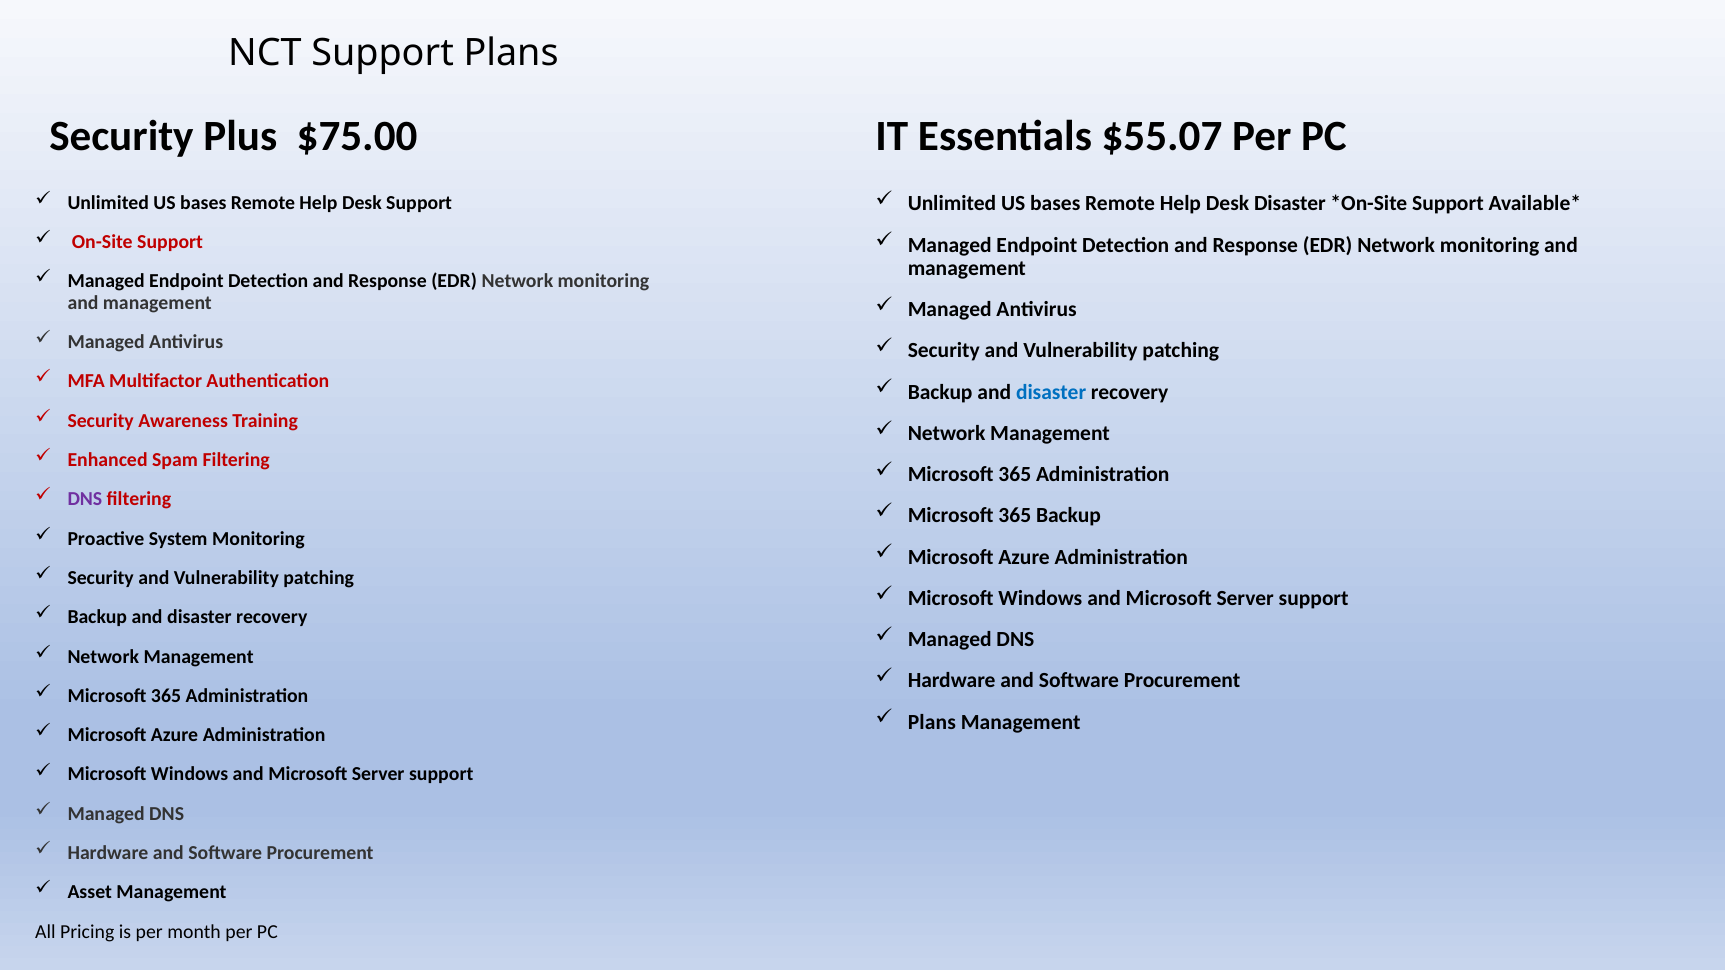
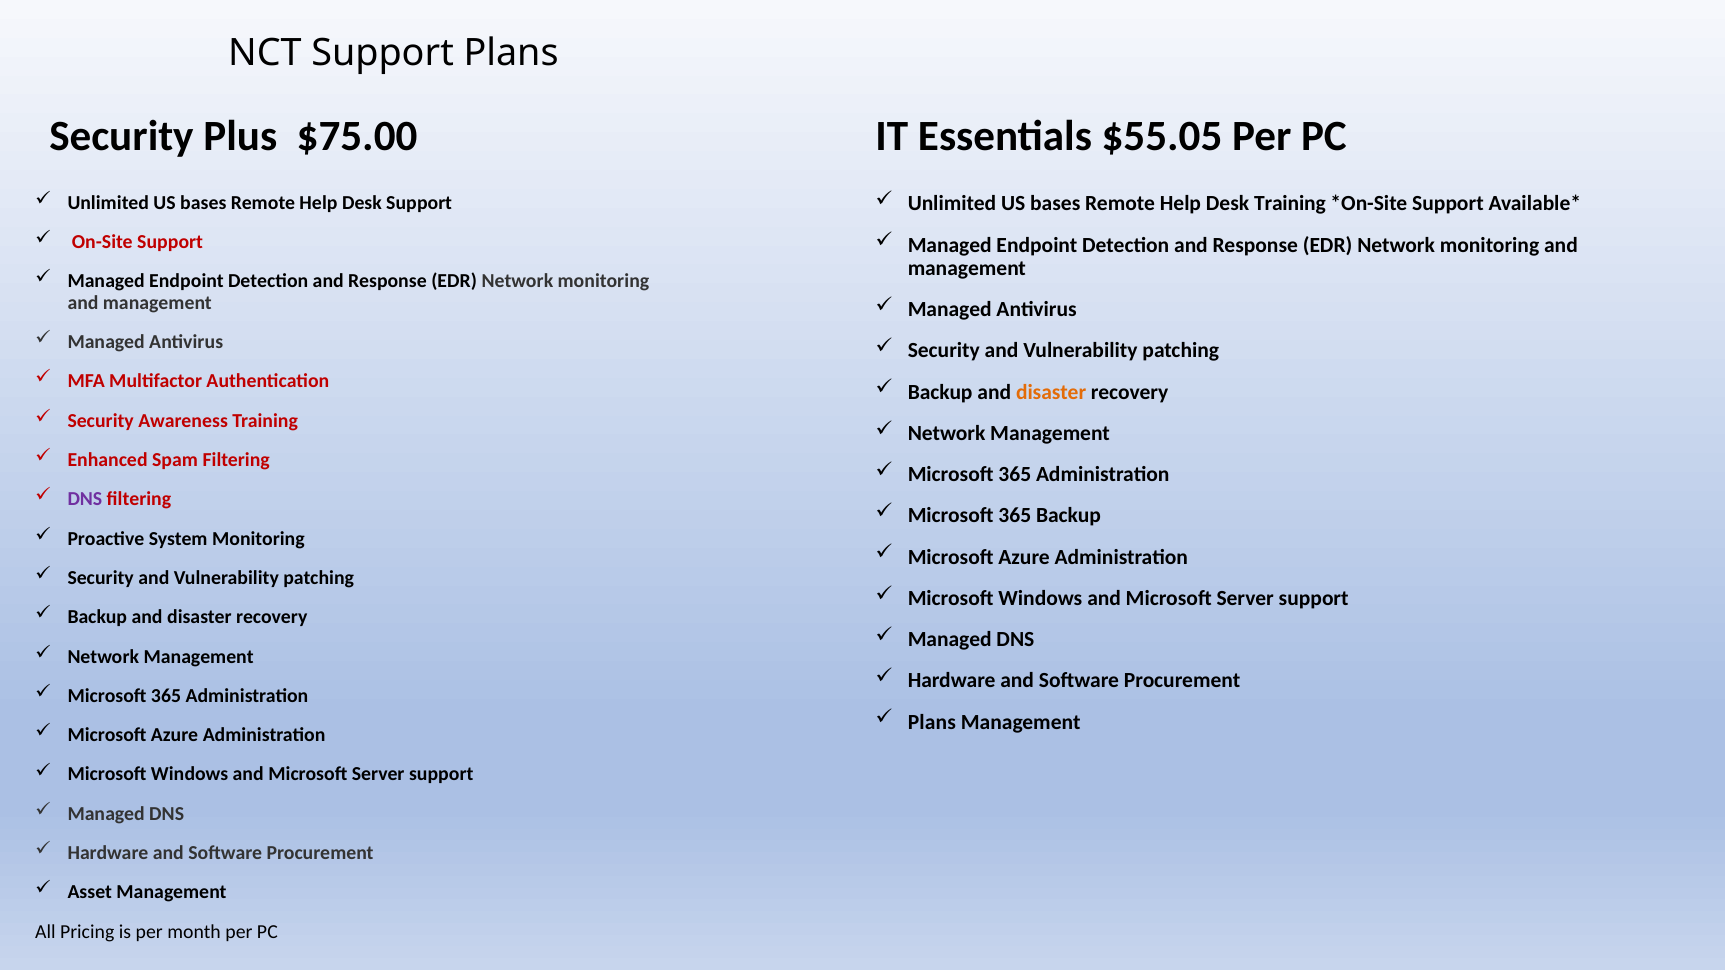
$55.07: $55.07 -> $55.05 (1162, 136)
Desk Disaster: Disaster -> Training (1290, 204)
disaster colour: blue -> orange (1051, 392)
